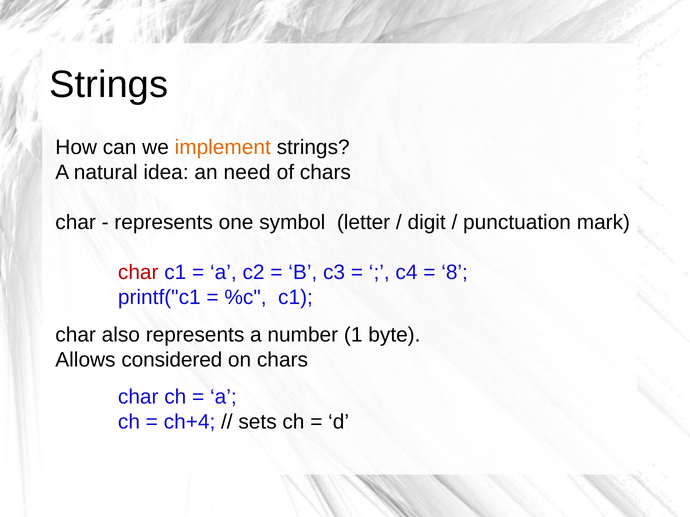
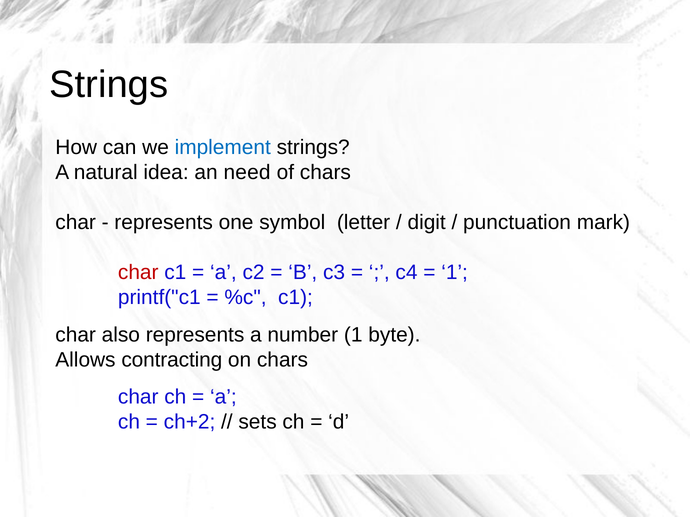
implement colour: orange -> blue (223, 147)
8: 8 -> 1 (455, 273)
considered: considered -> contracting (172, 360)
ch+4: ch+4 -> ch+2 (190, 422)
